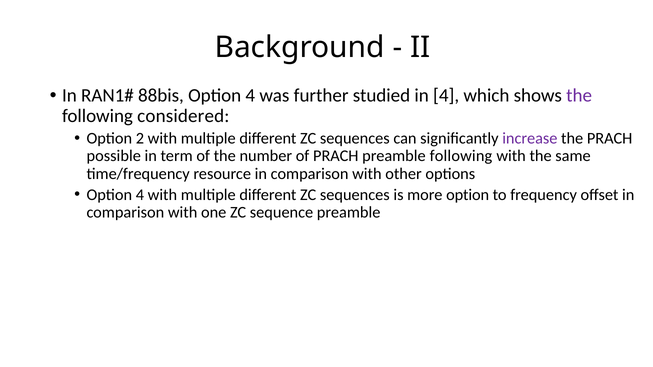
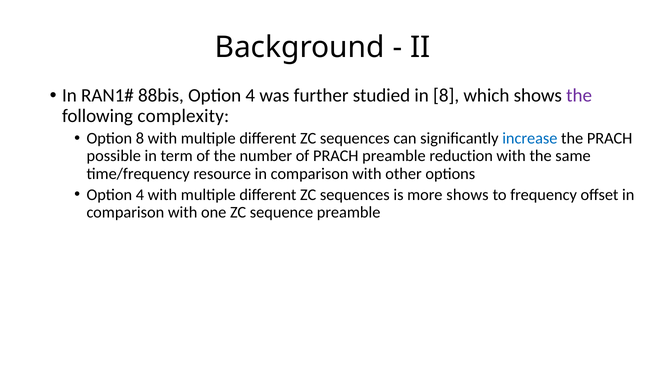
in 4: 4 -> 8 (446, 96)
considered: considered -> complexity (183, 116)
Option 2: 2 -> 8 (140, 139)
increase colour: purple -> blue (530, 139)
preamble following: following -> reduction (461, 156)
more option: option -> shows (467, 195)
